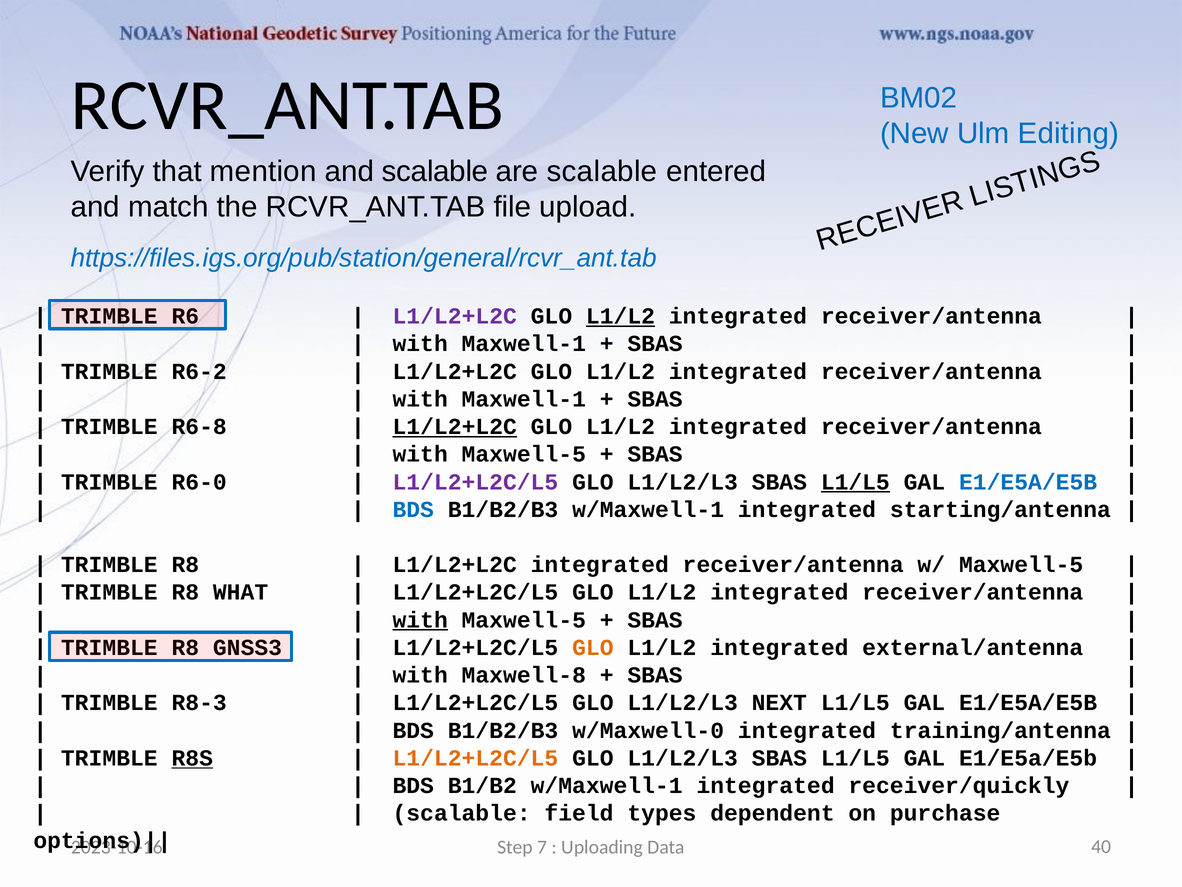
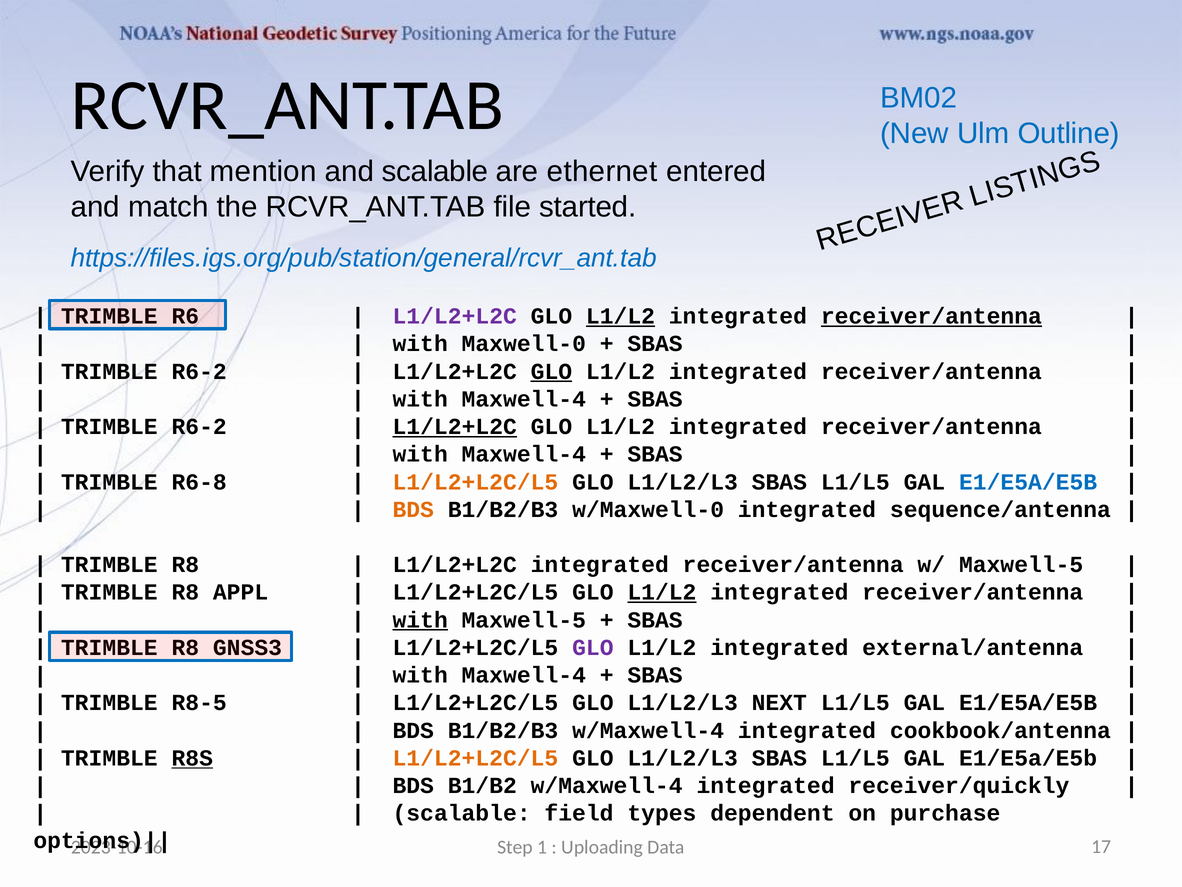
Editing: Editing -> Outline (1069, 133)
are scalable: scalable -> ethernet (602, 171)
upload: upload -> started (588, 207)
receiver/antenna underline: none -> present (931, 316)
Maxwell-1: Maxwell-1 -> Maxwell-0 (524, 344)
GLO underline: none -> present (551, 371)
Maxwell-1: Maxwell-1 -> Maxwell-4 (524, 399)
R6-8: R6-8 -> R6-2 (199, 426)
Maxwell-5: Maxwell-5 -> Maxwell-4 (524, 454)
R6-0: R6-0 -> R6-8 (199, 482)
L1/L2+L2C/L5 colour: purple -> orange (475, 482)
L1/L5 underline: present -> none (855, 482)
BDS colour: blue -> orange (413, 509)
B1/B2/B3 w/Maxwell-1: w/Maxwell-1 -> w/Maxwell-0 (648, 509)
starting/antenna: starting/antenna -> sequence/antenna (1000, 509)
WHAT: WHAT -> APPL (241, 592)
L1/L2 underline: none -> present (662, 592)
GLO colour: orange -> purple (593, 647)
Maxwell-8: Maxwell-8 -> Maxwell-4 (524, 675)
R8-3: R8-3 -> R8-5 (199, 702)
B1/B2/B3 w/Maxwell-0: w/Maxwell-0 -> w/Maxwell-4 (648, 730)
training/antenna: training/antenna -> cookbook/antenna (1000, 730)
B1/B2 w/Maxwell-1: w/Maxwell-1 -> w/Maxwell-4 (607, 785)
7: 7 -> 1 (542, 847)
40: 40 -> 17 (1101, 846)
